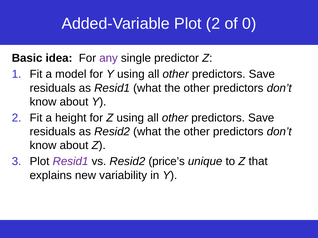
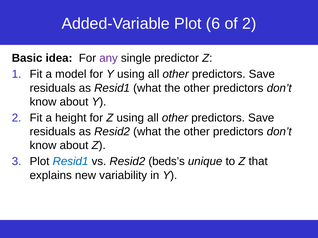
Plot 2: 2 -> 6 (213, 24)
of 0: 0 -> 2 (249, 24)
Resid1 colour: purple -> blue (71, 162)
price’s: price’s -> beds’s (167, 162)
